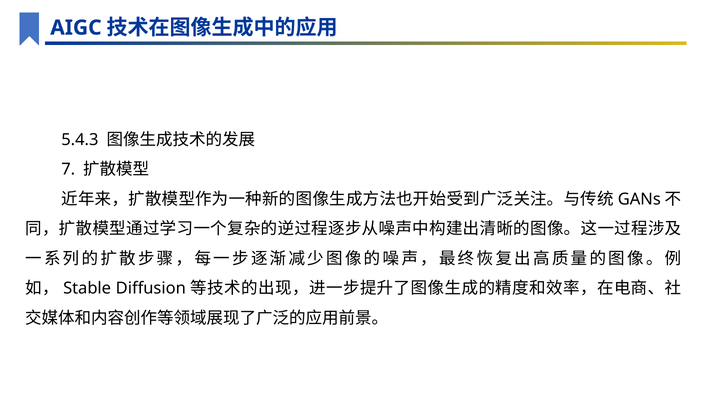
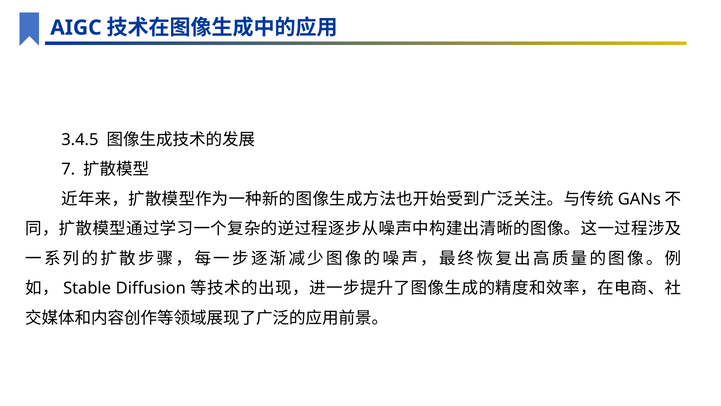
5.4.3: 5.4.3 -> 3.4.5 (80, 139)
